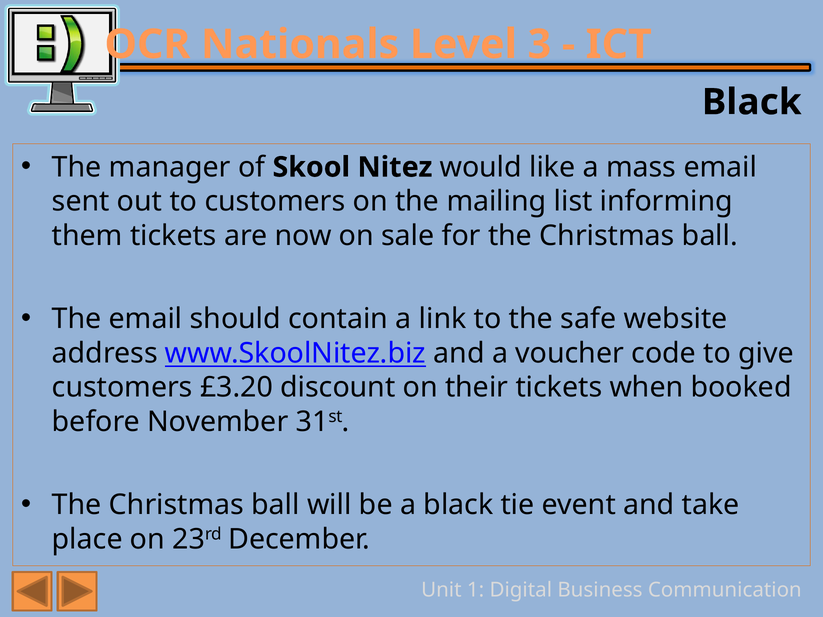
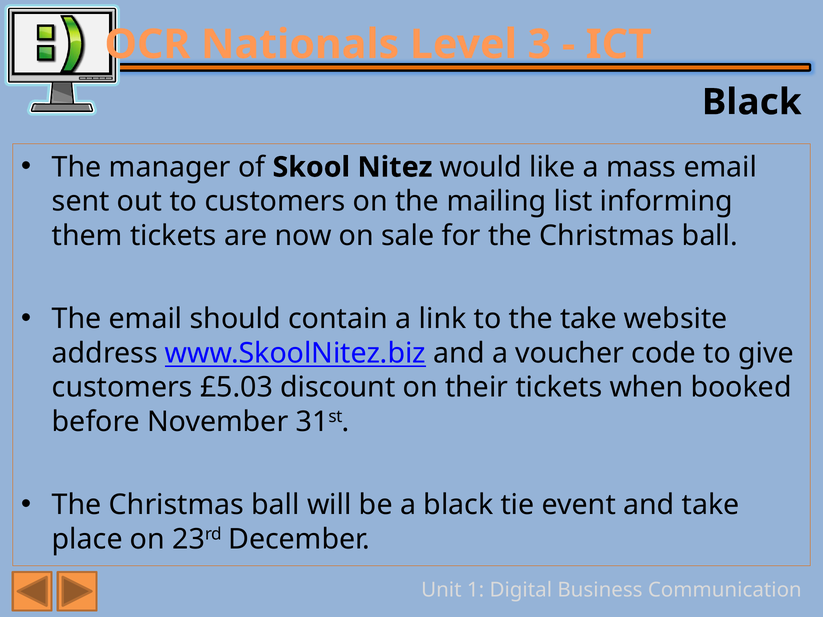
the safe: safe -> take (589, 319)
£3.20: £3.20 -> £5.03 (237, 388)
